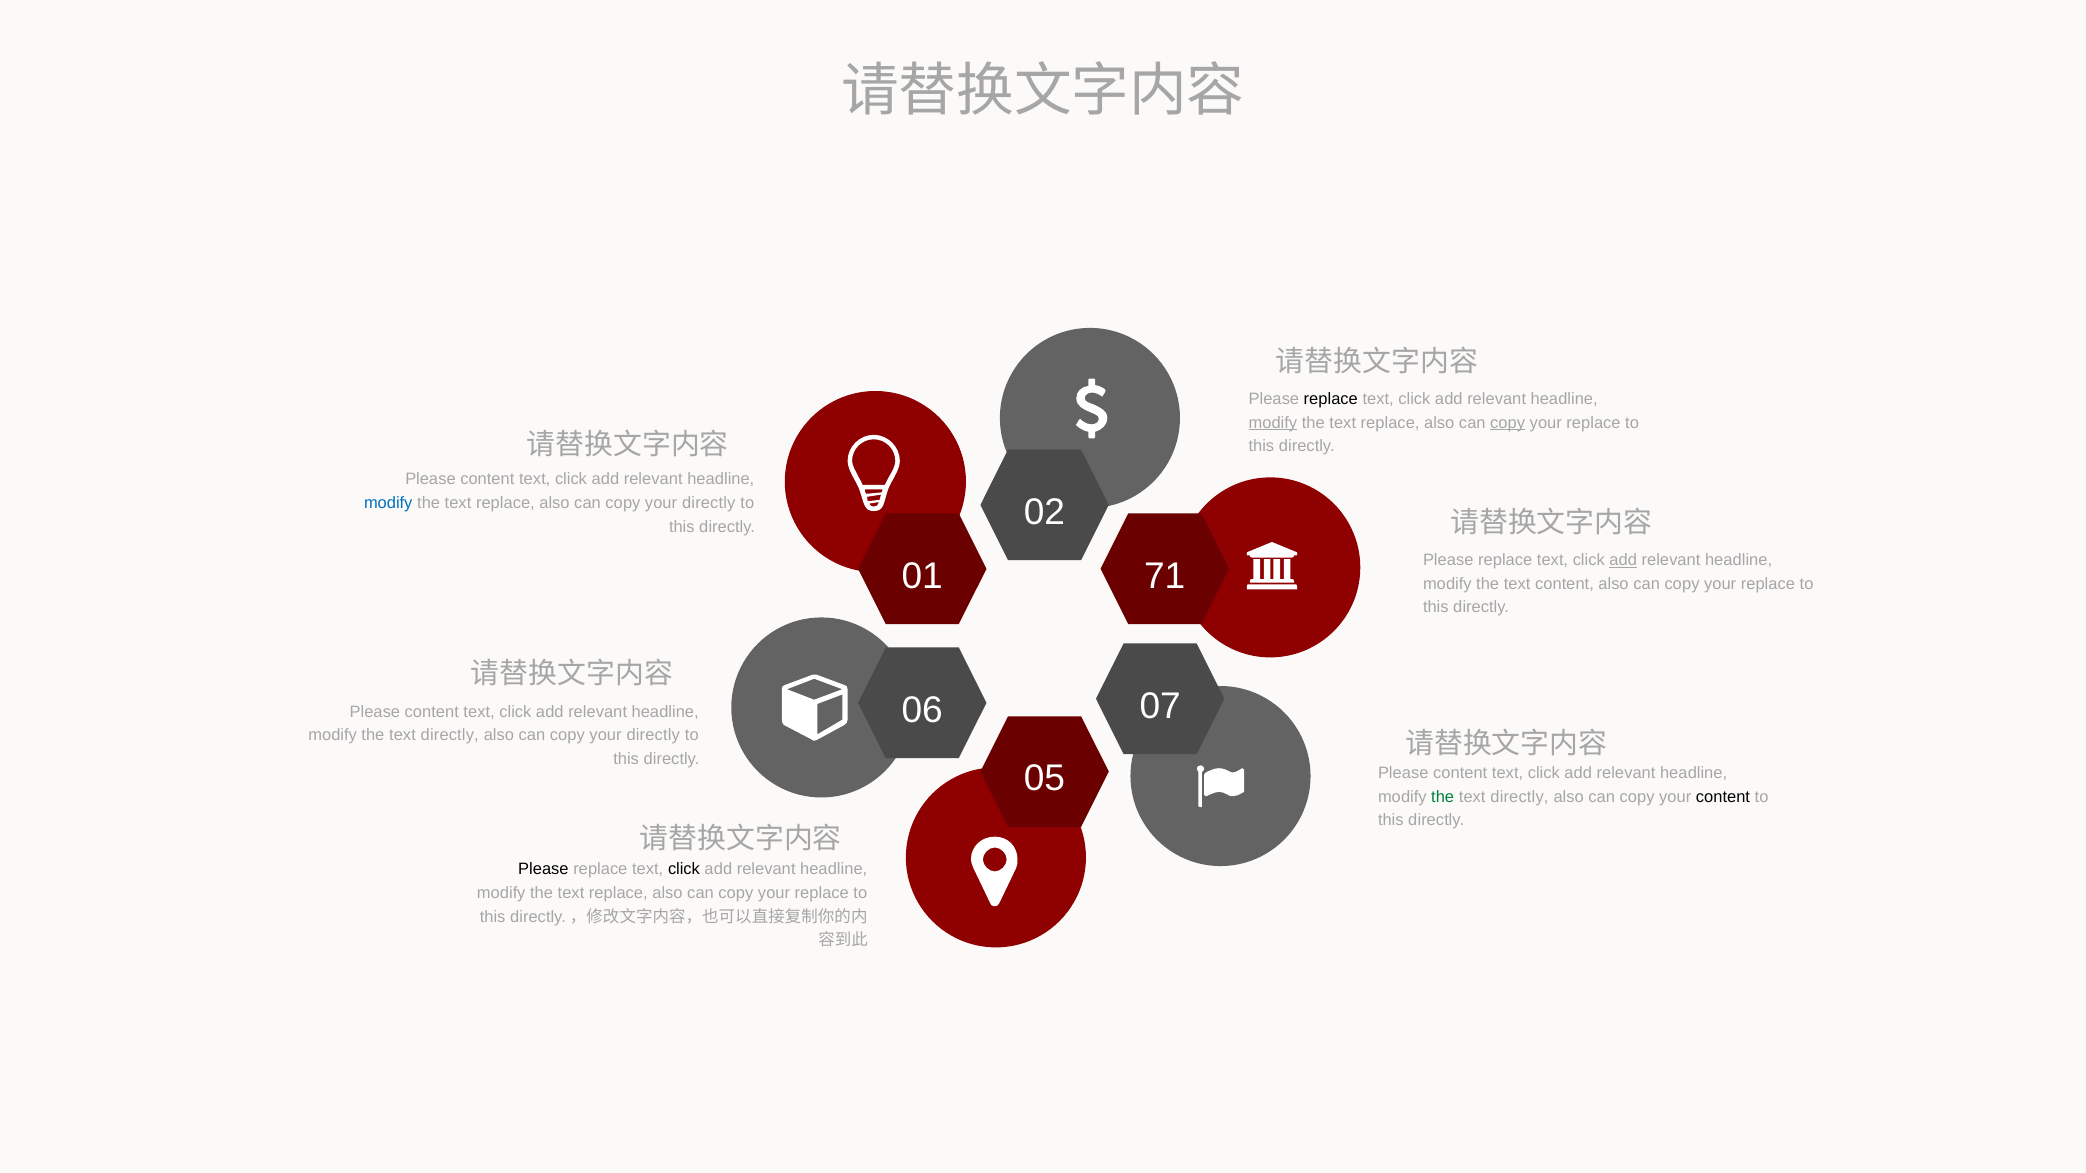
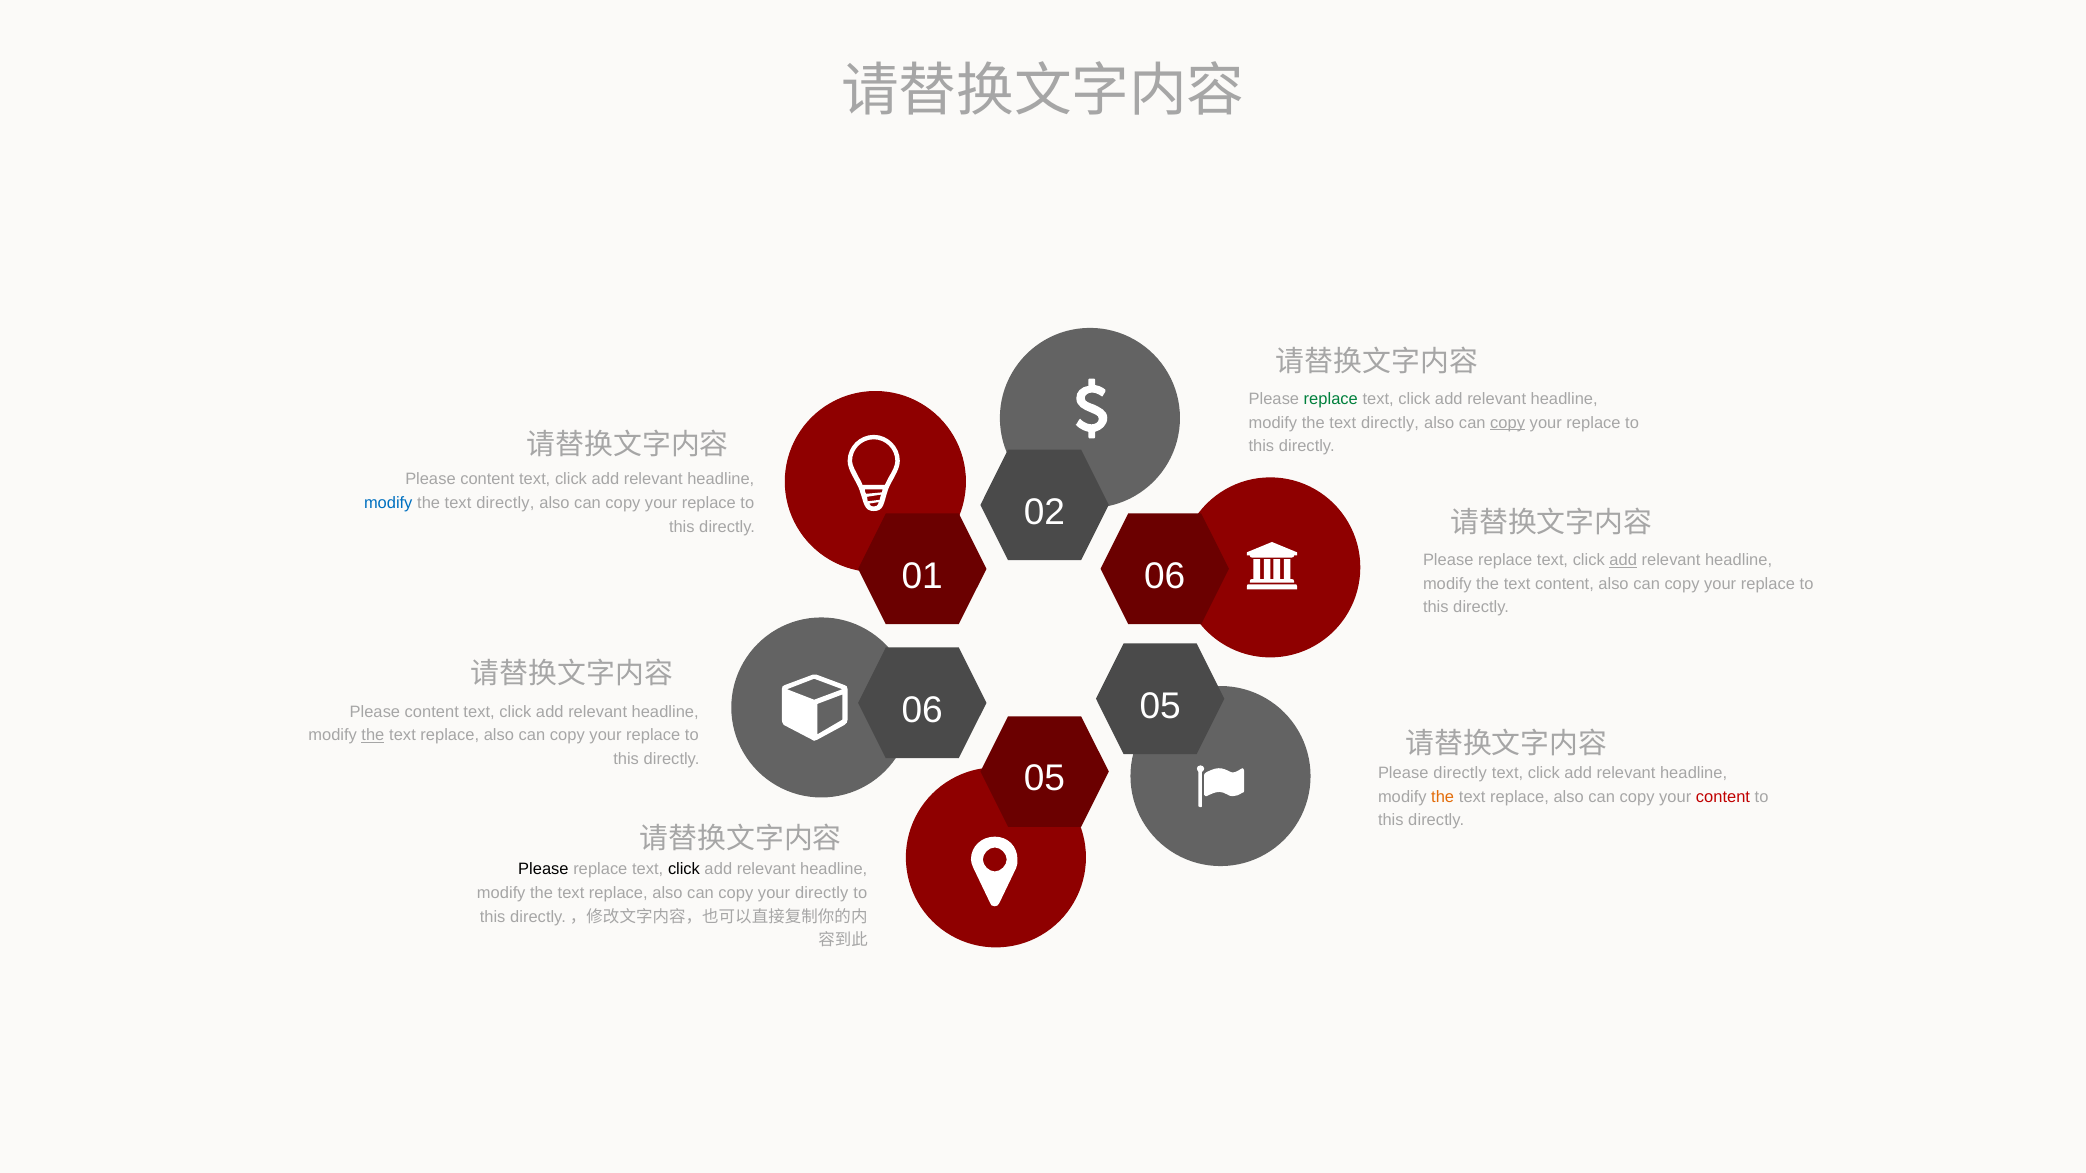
replace colour: black -> green (1331, 399)
modify underline: present -> none (1273, 423)
replace: replace -> directly (1390, 423)
replace: replace -> directly (505, 503)
directly: directly -> replace (709, 503)
01 71: 71 -> 06 (1165, 576)
06 07: 07 -> 05 (1160, 706)
the underline: none -> present (373, 735)
directly: directly -> replace (450, 735)
directly: directly -> replace (653, 735)
content: content -> directly (1460, 773)
the colour: green -> orange (1443, 797)
directly: directly -> replace (1520, 797)
content colour: black -> red (1723, 797)
replace: replace -> directly (822, 893)
